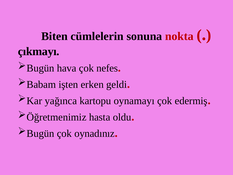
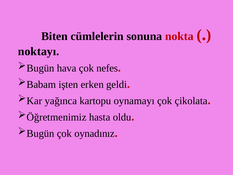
çıkmayı: çıkmayı -> noktayı (39, 51)
edermiş: edermiş -> çikolata (191, 101)
